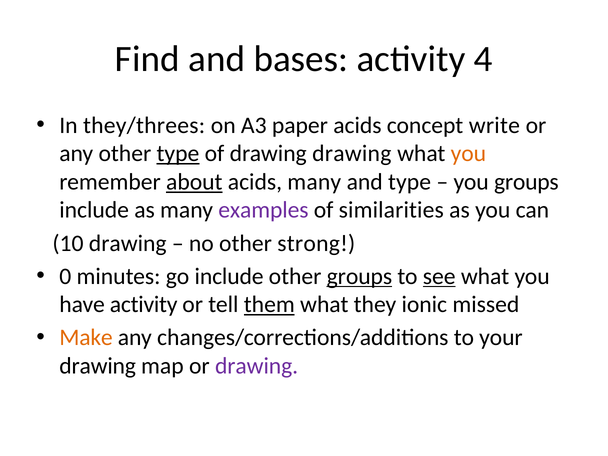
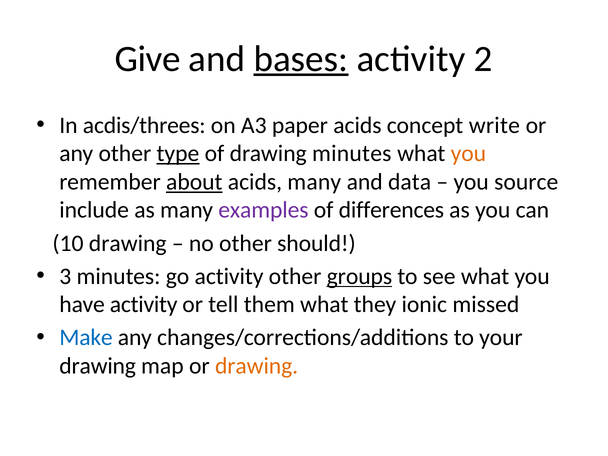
Find: Find -> Give (148, 59)
bases underline: none -> present (301, 59)
4: 4 -> 2 (483, 59)
they/threes: they/threes -> acdis/threes (144, 125)
drawing drawing: drawing -> minutes (352, 154)
and type: type -> data (410, 182)
you groups: groups -> source (526, 182)
similarities: similarities -> differences (391, 210)
strong: strong -> should (316, 243)
0: 0 -> 3 (65, 276)
go include: include -> activity (229, 276)
see underline: present -> none (439, 276)
them underline: present -> none (269, 305)
Make colour: orange -> blue (86, 338)
drawing colour: purple -> orange (257, 366)
